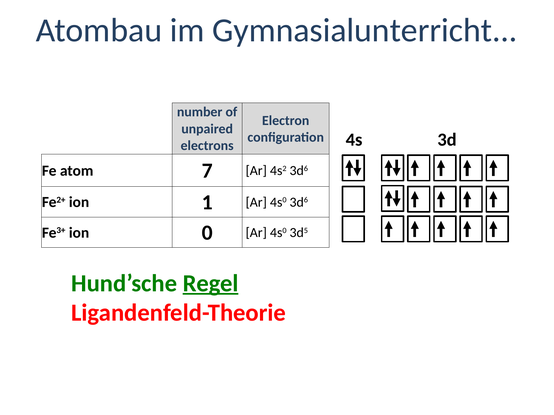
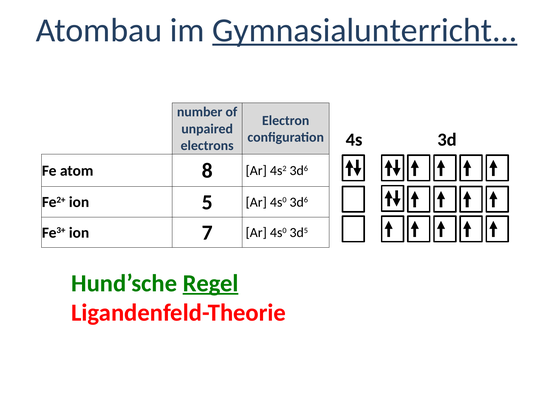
Gymnasialunterricht underline: none -> present (365, 30)
7: 7 -> 8 (207, 171)
1: 1 -> 5 (207, 203)
0: 0 -> 7 (207, 233)
